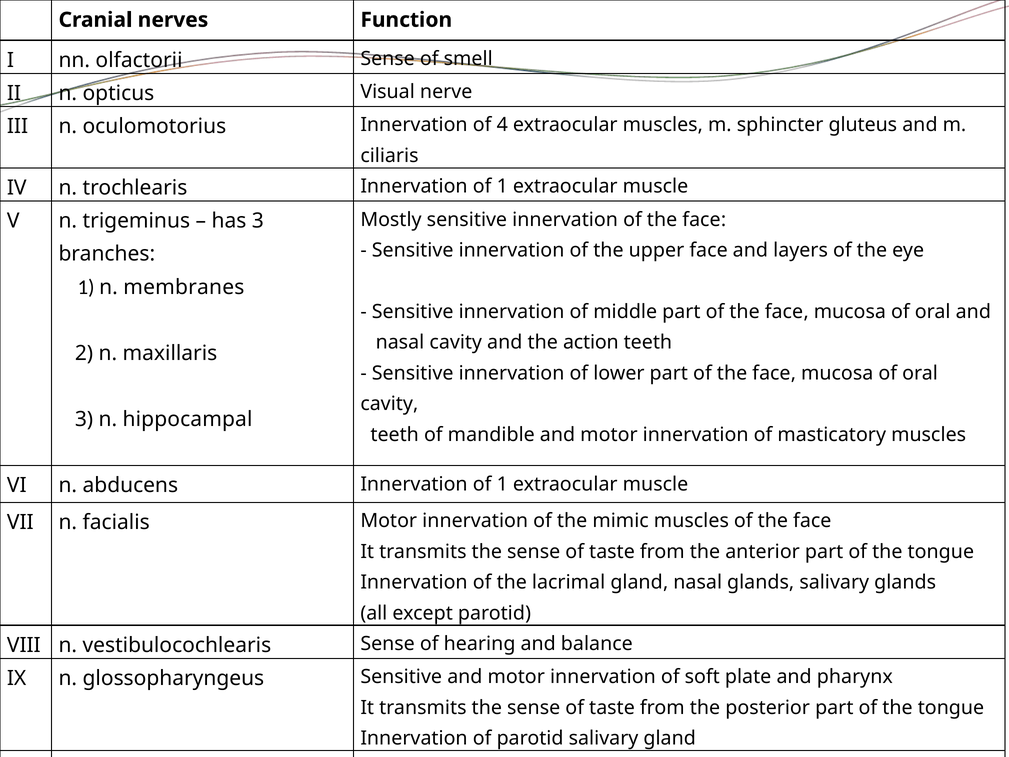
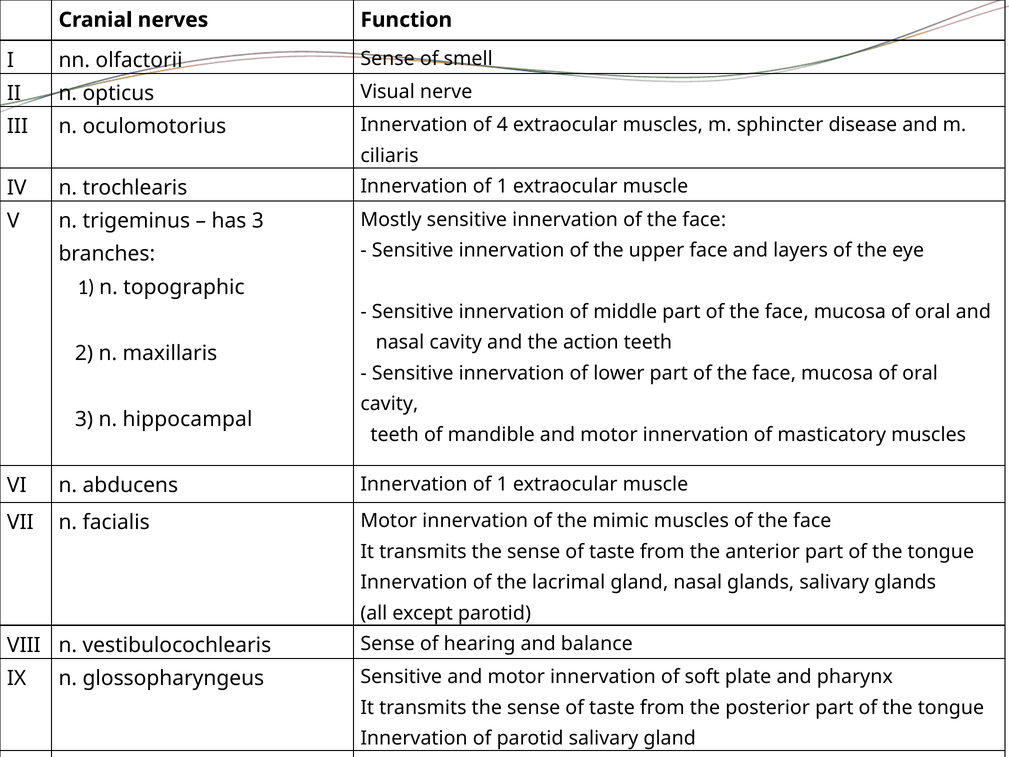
gluteus: gluteus -> disease (863, 125)
membranes: membranes -> topographic (184, 287)
